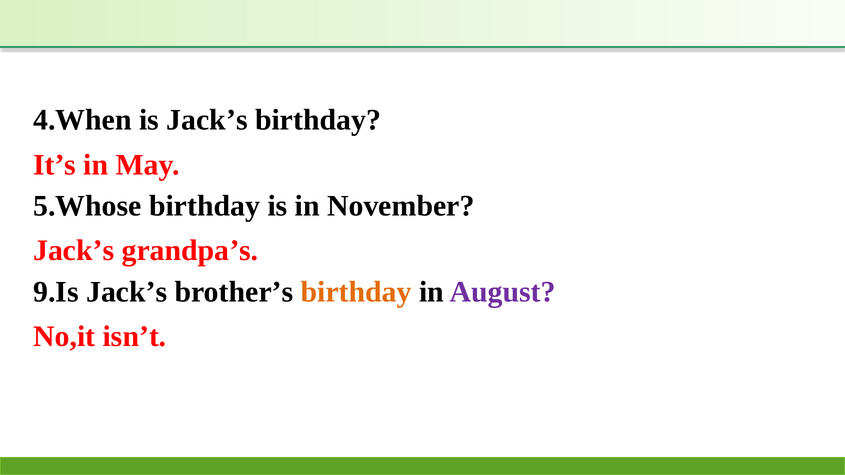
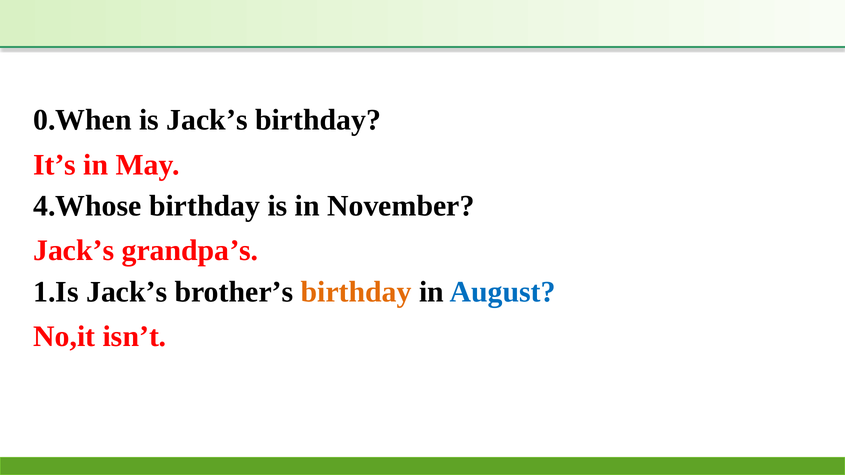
4.When: 4.When -> 0.When (82, 120)
5.Whose: 5.Whose -> 4.Whose (87, 206)
9.Is: 9.Is -> 1.Is (56, 292)
August colour: purple -> blue (503, 292)
